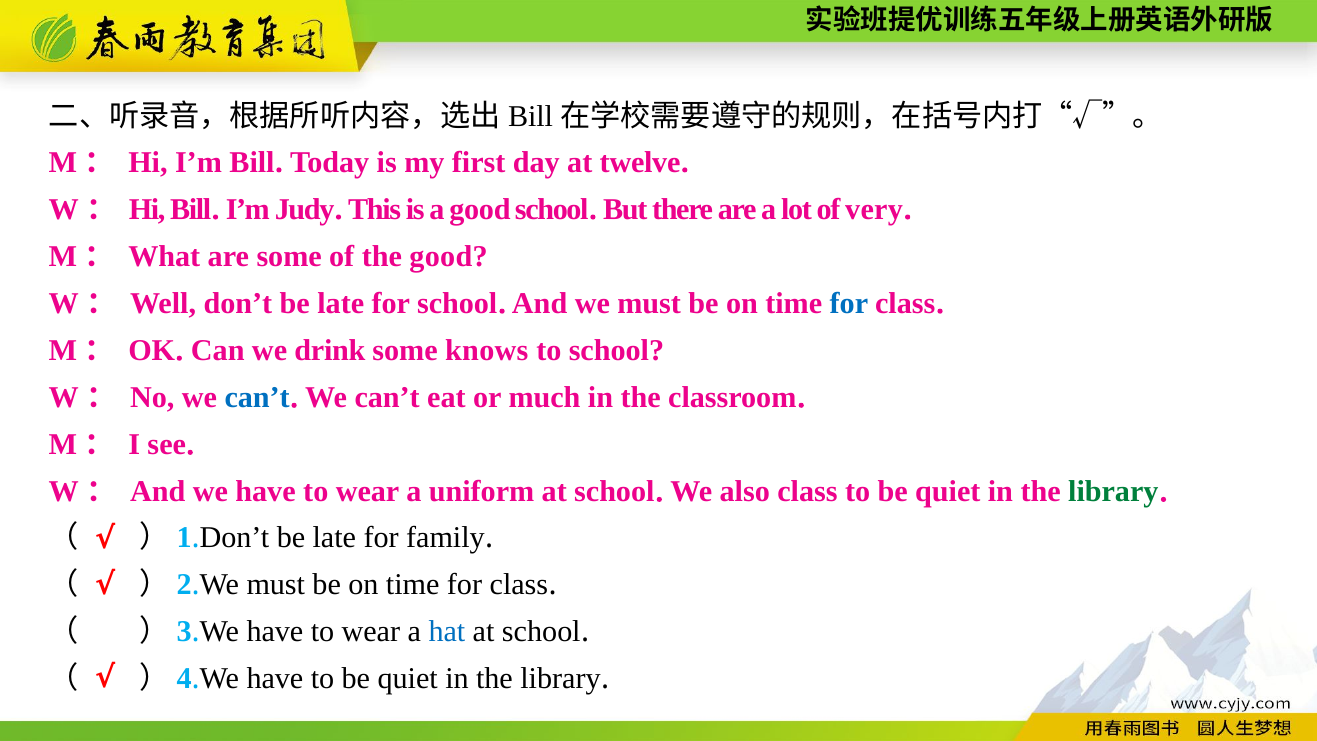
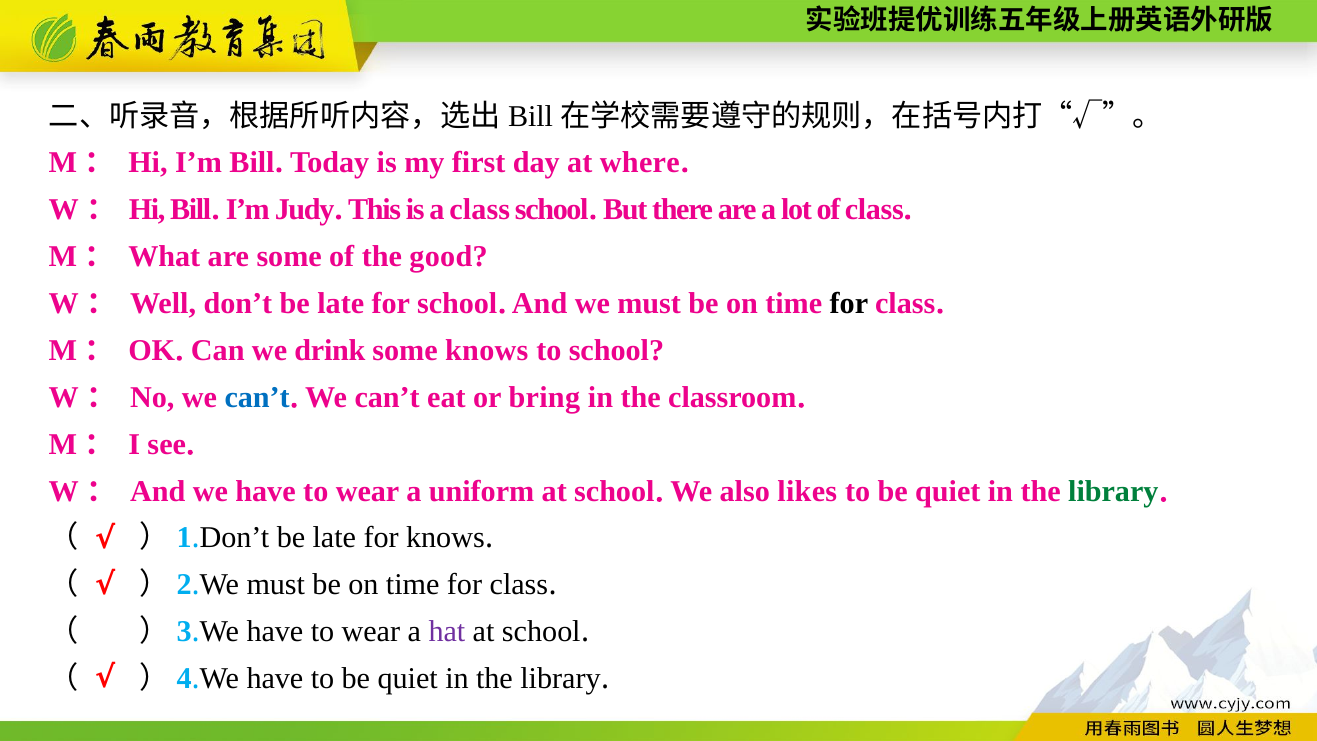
twelve: twelve -> where (640, 162)
a good: good -> class (480, 209)
of very: very -> class (874, 209)
for colour: blue -> black (849, 303)
much: much -> bring (544, 397)
also class: class -> likes (807, 492)
for family: family -> knows (445, 537)
hat colour: blue -> purple (447, 631)
